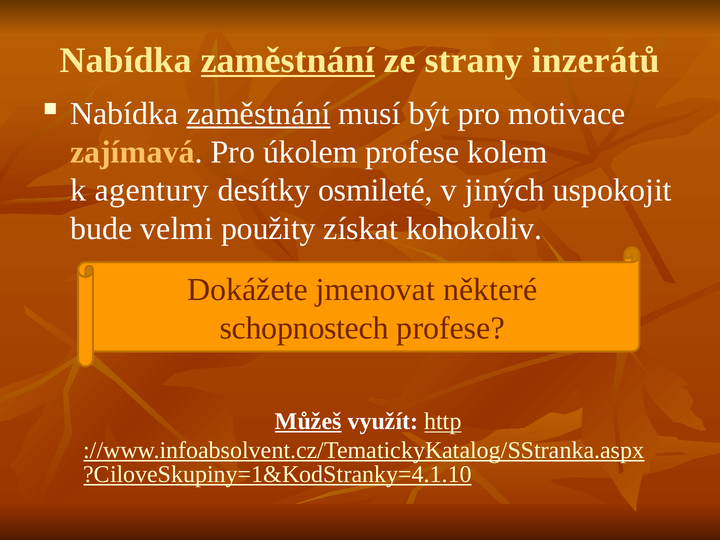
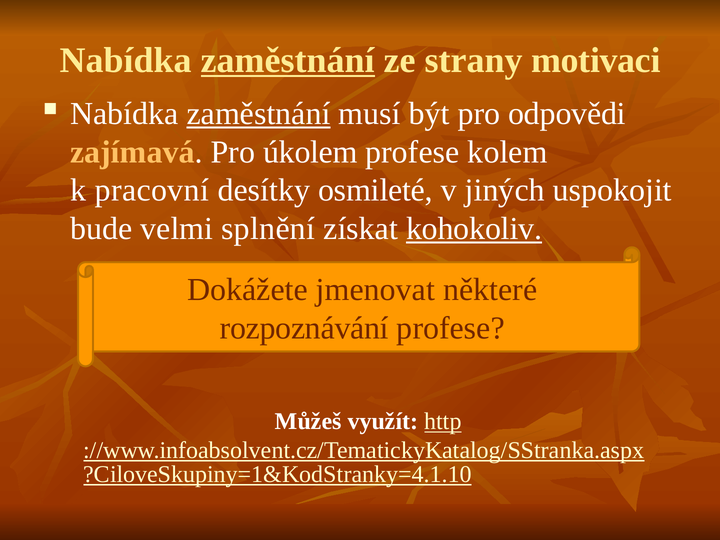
inzerátů: inzerátů -> motivaci (596, 61)
motivace: motivace -> odpovědi (567, 114)
agentury: agentury -> pracovní (152, 190)
použity: použity -> splnění (268, 229)
kohokoliv underline: none -> present (474, 229)
schopnostech: schopnostech -> rozpoznávání (304, 328)
Můžeš underline: present -> none (308, 421)
